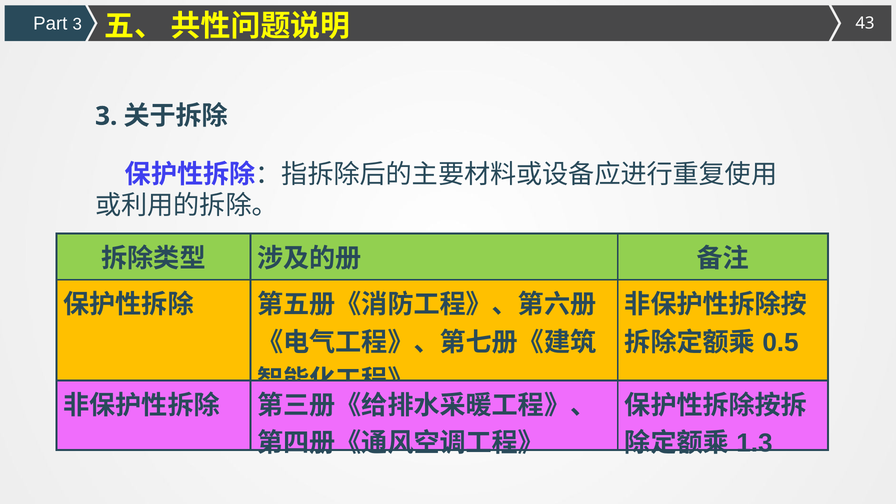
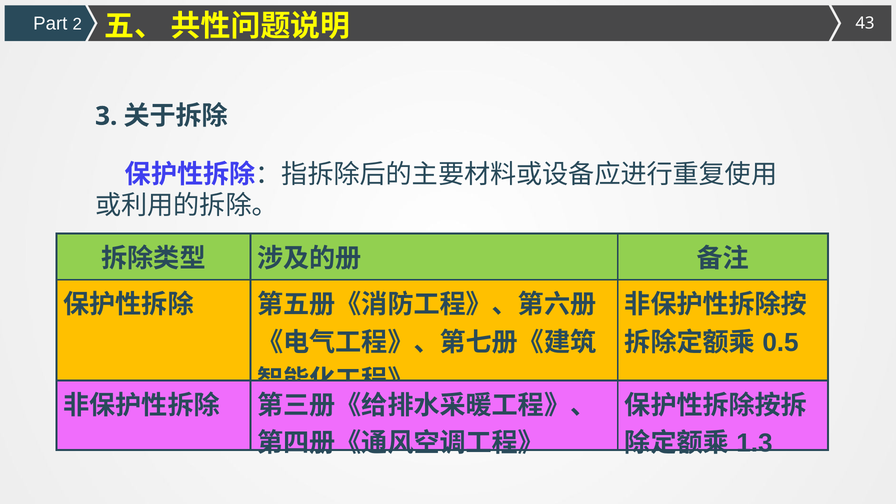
Part 3: 3 -> 2 (77, 24)
